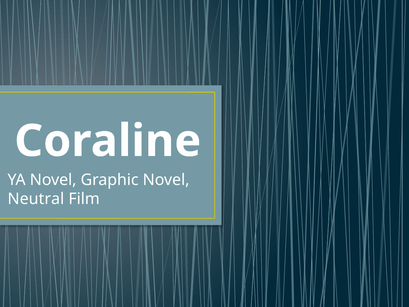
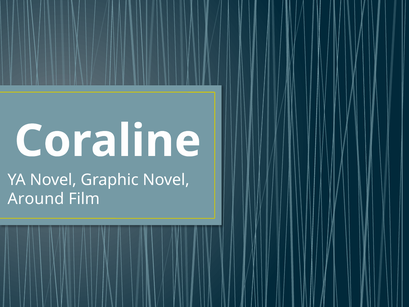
Neutral: Neutral -> Around (36, 199)
